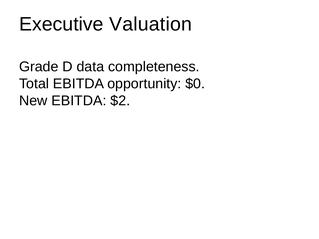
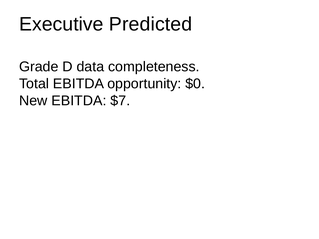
Valuation: Valuation -> Predicted (151, 24)
$2: $2 -> $7 (120, 101)
